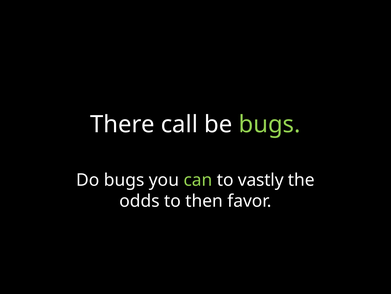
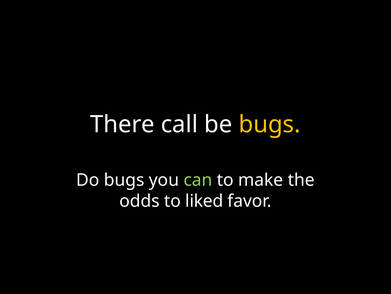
bugs colour: light green -> yellow (270, 124)
vastly: vastly -> make (261, 180)
then: then -> liked (204, 201)
